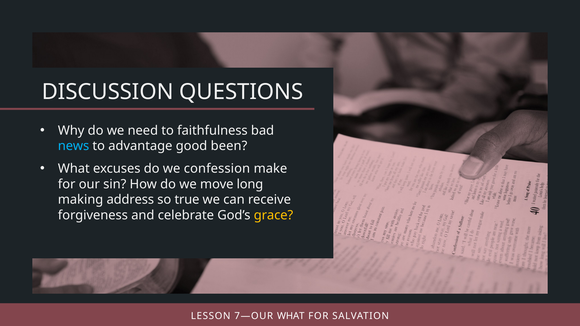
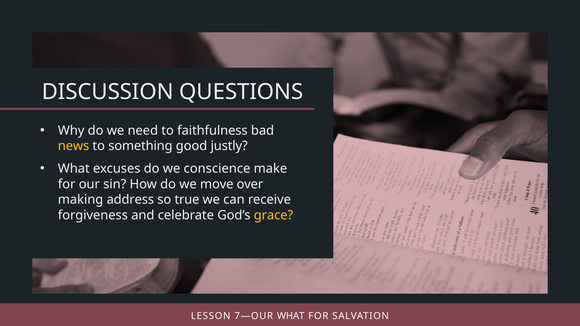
news colour: light blue -> yellow (74, 146)
advantage: advantage -> something (140, 146)
been: been -> justly (229, 146)
confession: confession -> conscience (217, 169)
long: long -> over (250, 184)
